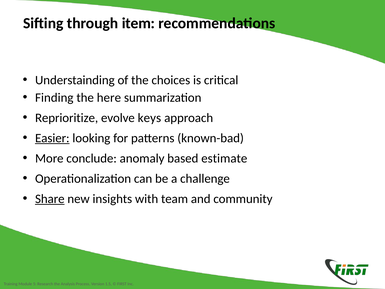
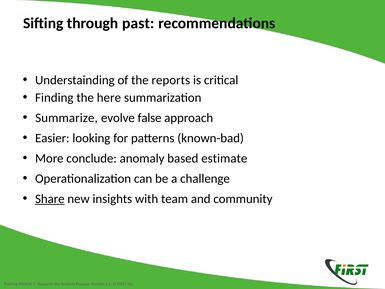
item: item -> past (138, 23)
choices: choices -> reports (171, 80)
Reprioritize: Reprioritize -> Summarize (67, 118)
keys: keys -> false (150, 118)
Easier underline: present -> none (52, 138)
